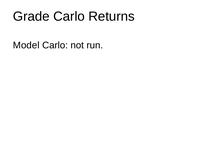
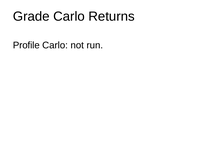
Model: Model -> Profile (26, 45)
